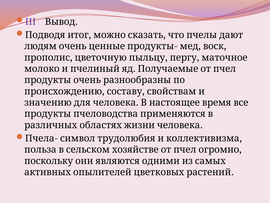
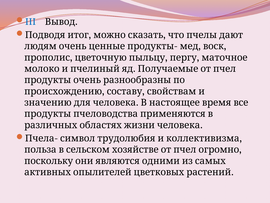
III colour: purple -> blue (31, 22)
